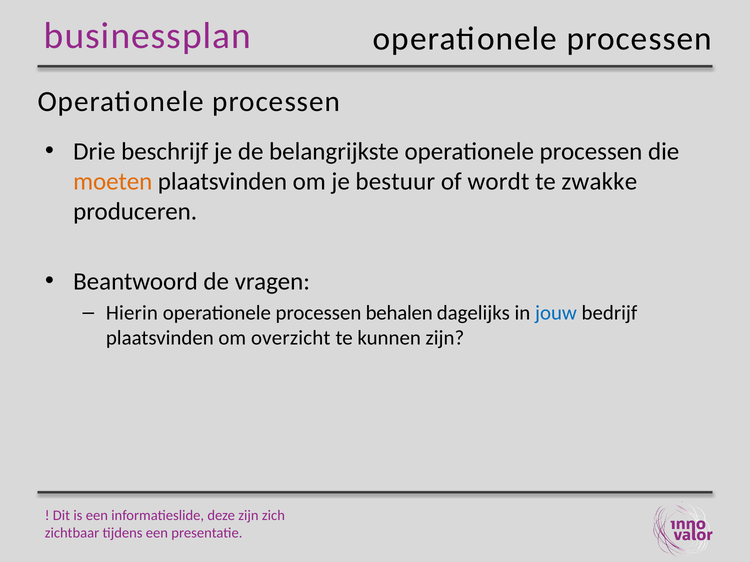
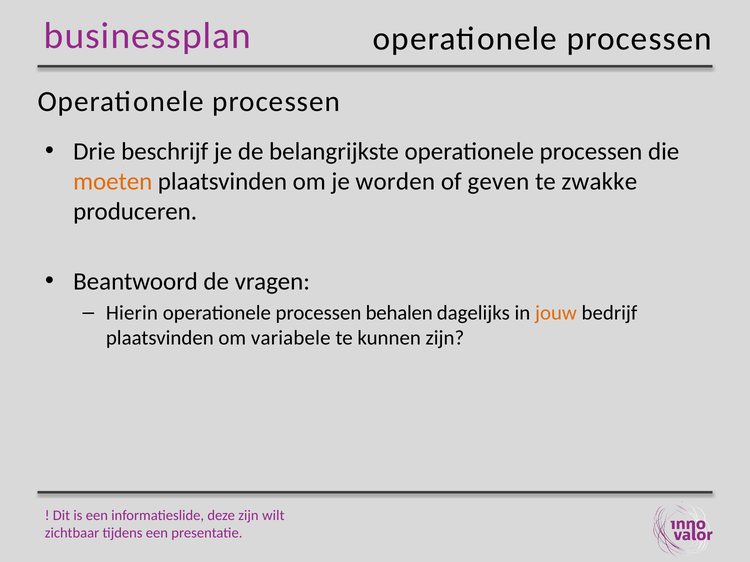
bestuur: bestuur -> worden (395, 182)
wordt: wordt -> geven (498, 182)
jouw colour: blue -> orange (556, 313)
overzicht: overzicht -> variabele (291, 338)
zich: zich -> wilt (273, 516)
